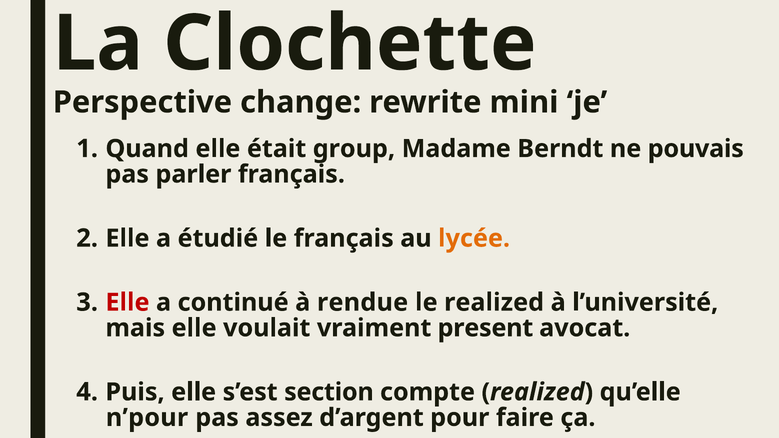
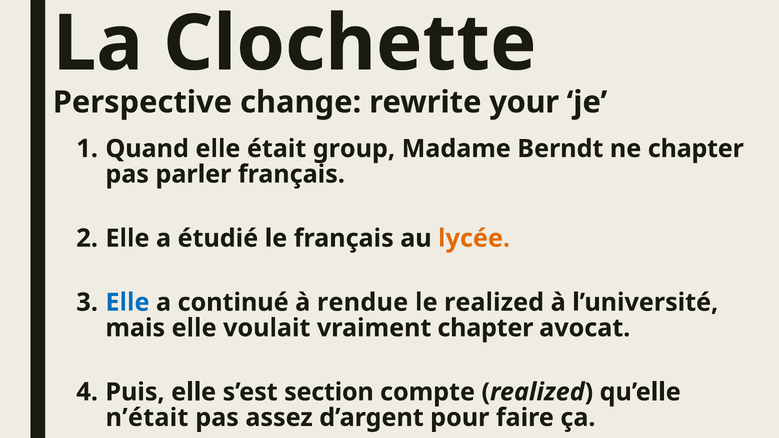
mini: mini -> your (524, 102)
ne pouvais: pouvais -> chapter (696, 149)
Elle colour: red -> blue (127, 303)
vraiment present: present -> chapter (485, 328)
n’pour: n’pour -> n’était (147, 418)
